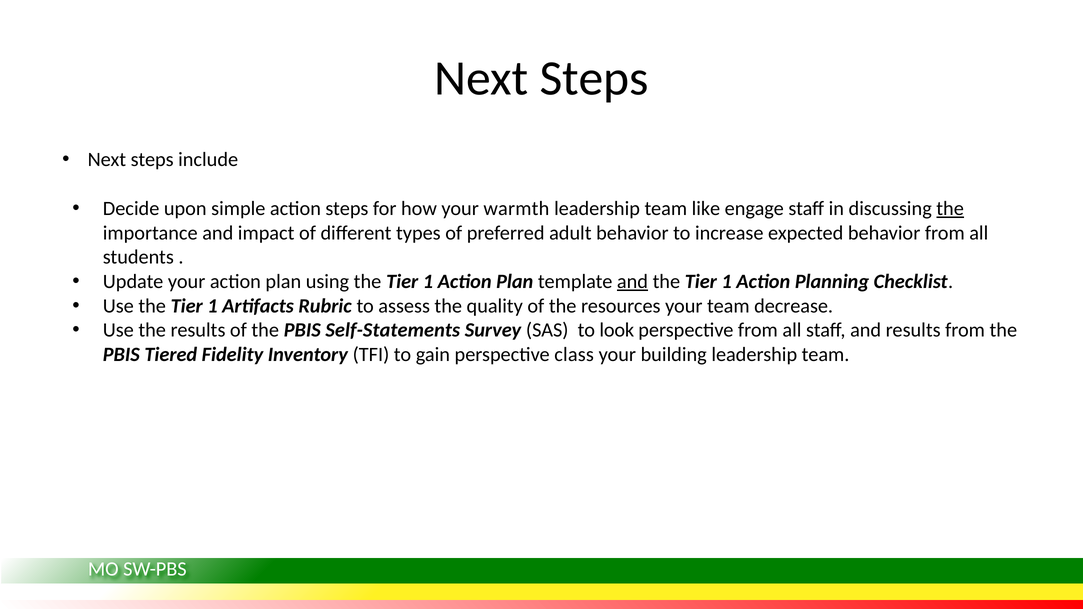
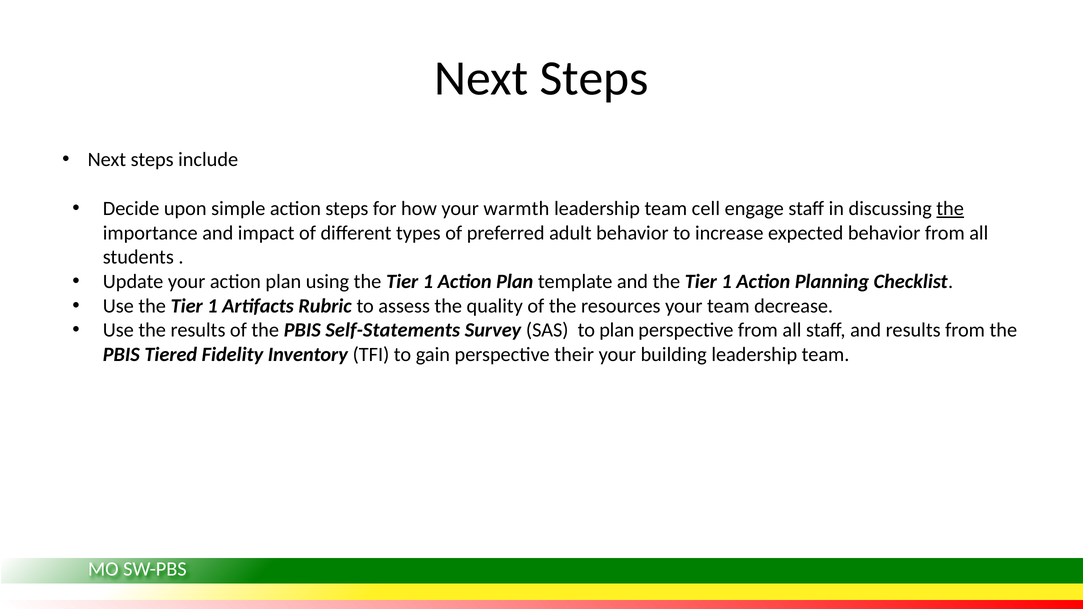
like: like -> cell (706, 209)
and underline: present -> none (632, 282)
to look: look -> plan (617, 330)
class: class -> their (574, 355)
